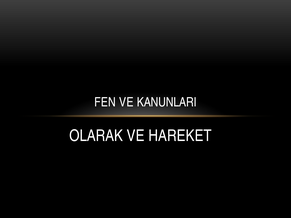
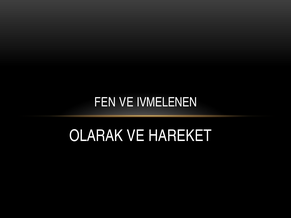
KANUNLARI: KANUNLARI -> IVMELENEN (167, 102)
